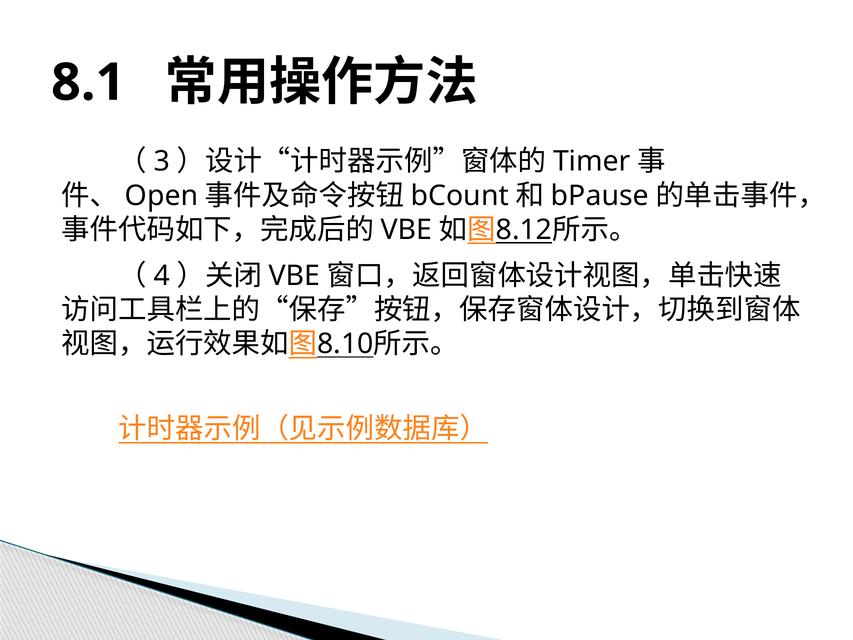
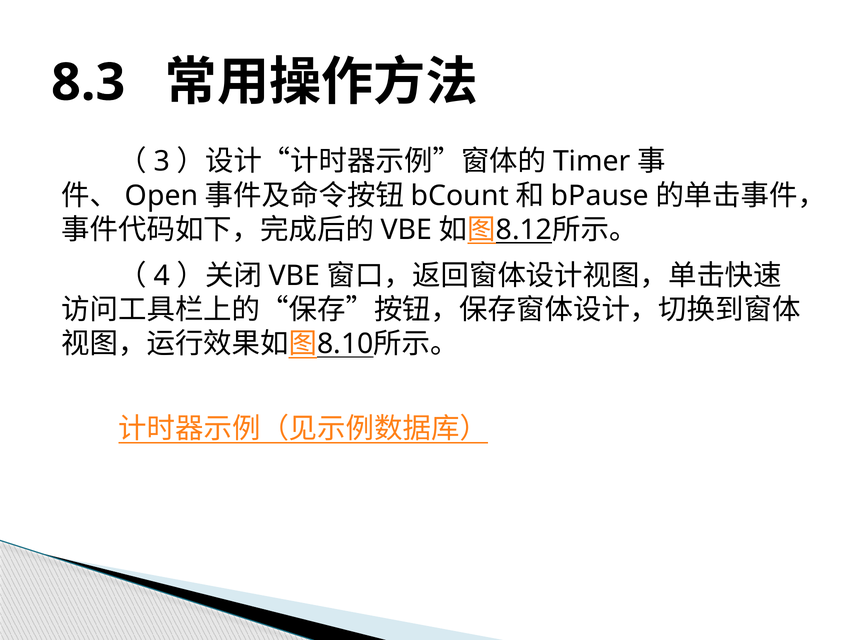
8.1: 8.1 -> 8.3 (88, 83)
